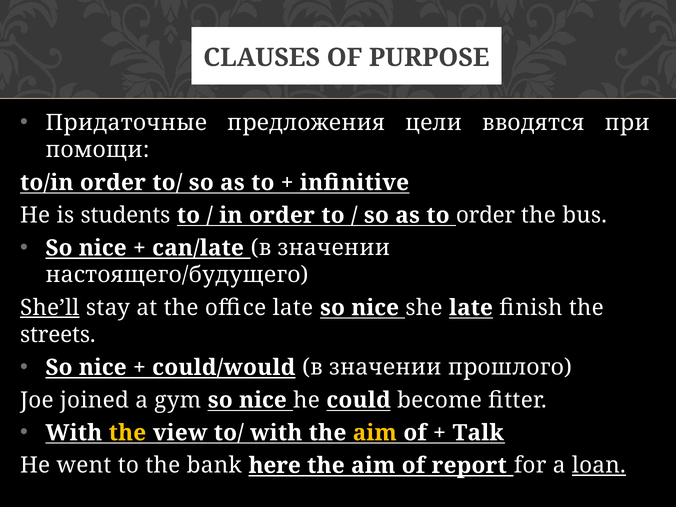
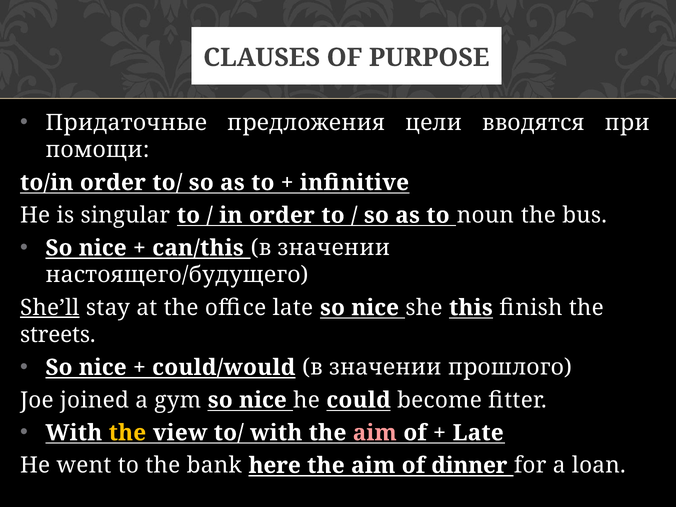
students: students -> singular (125, 215)
to order: order -> noun (485, 215)
can/late: can/late -> can/this (198, 248)
she late: late -> this (471, 308)
aim colour: yellow -> pink (375, 433)
Talk: Talk -> Late (478, 433)
report: report -> dinner (469, 465)
loan underline: present -> none (599, 465)
